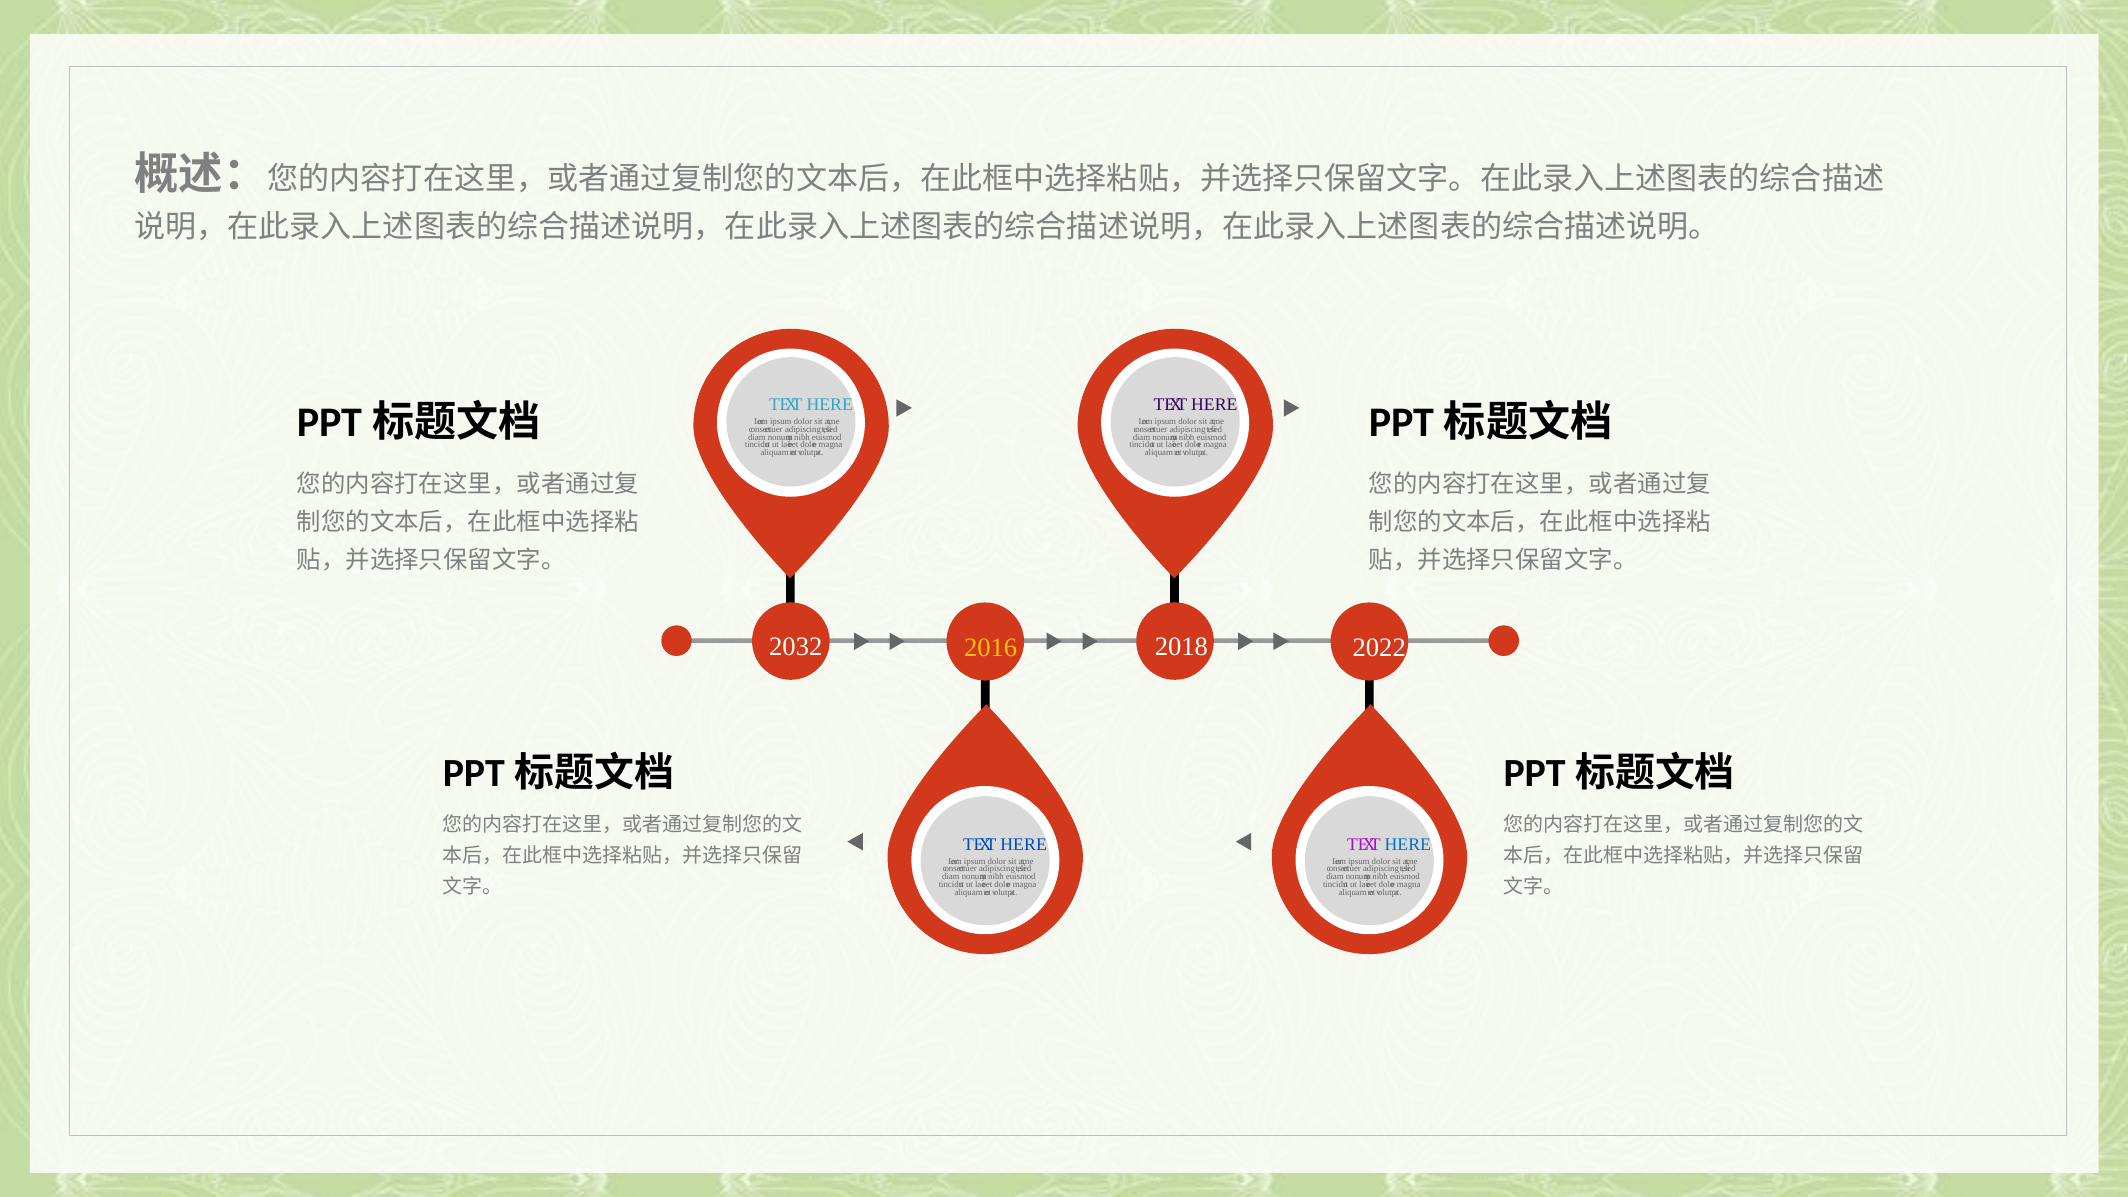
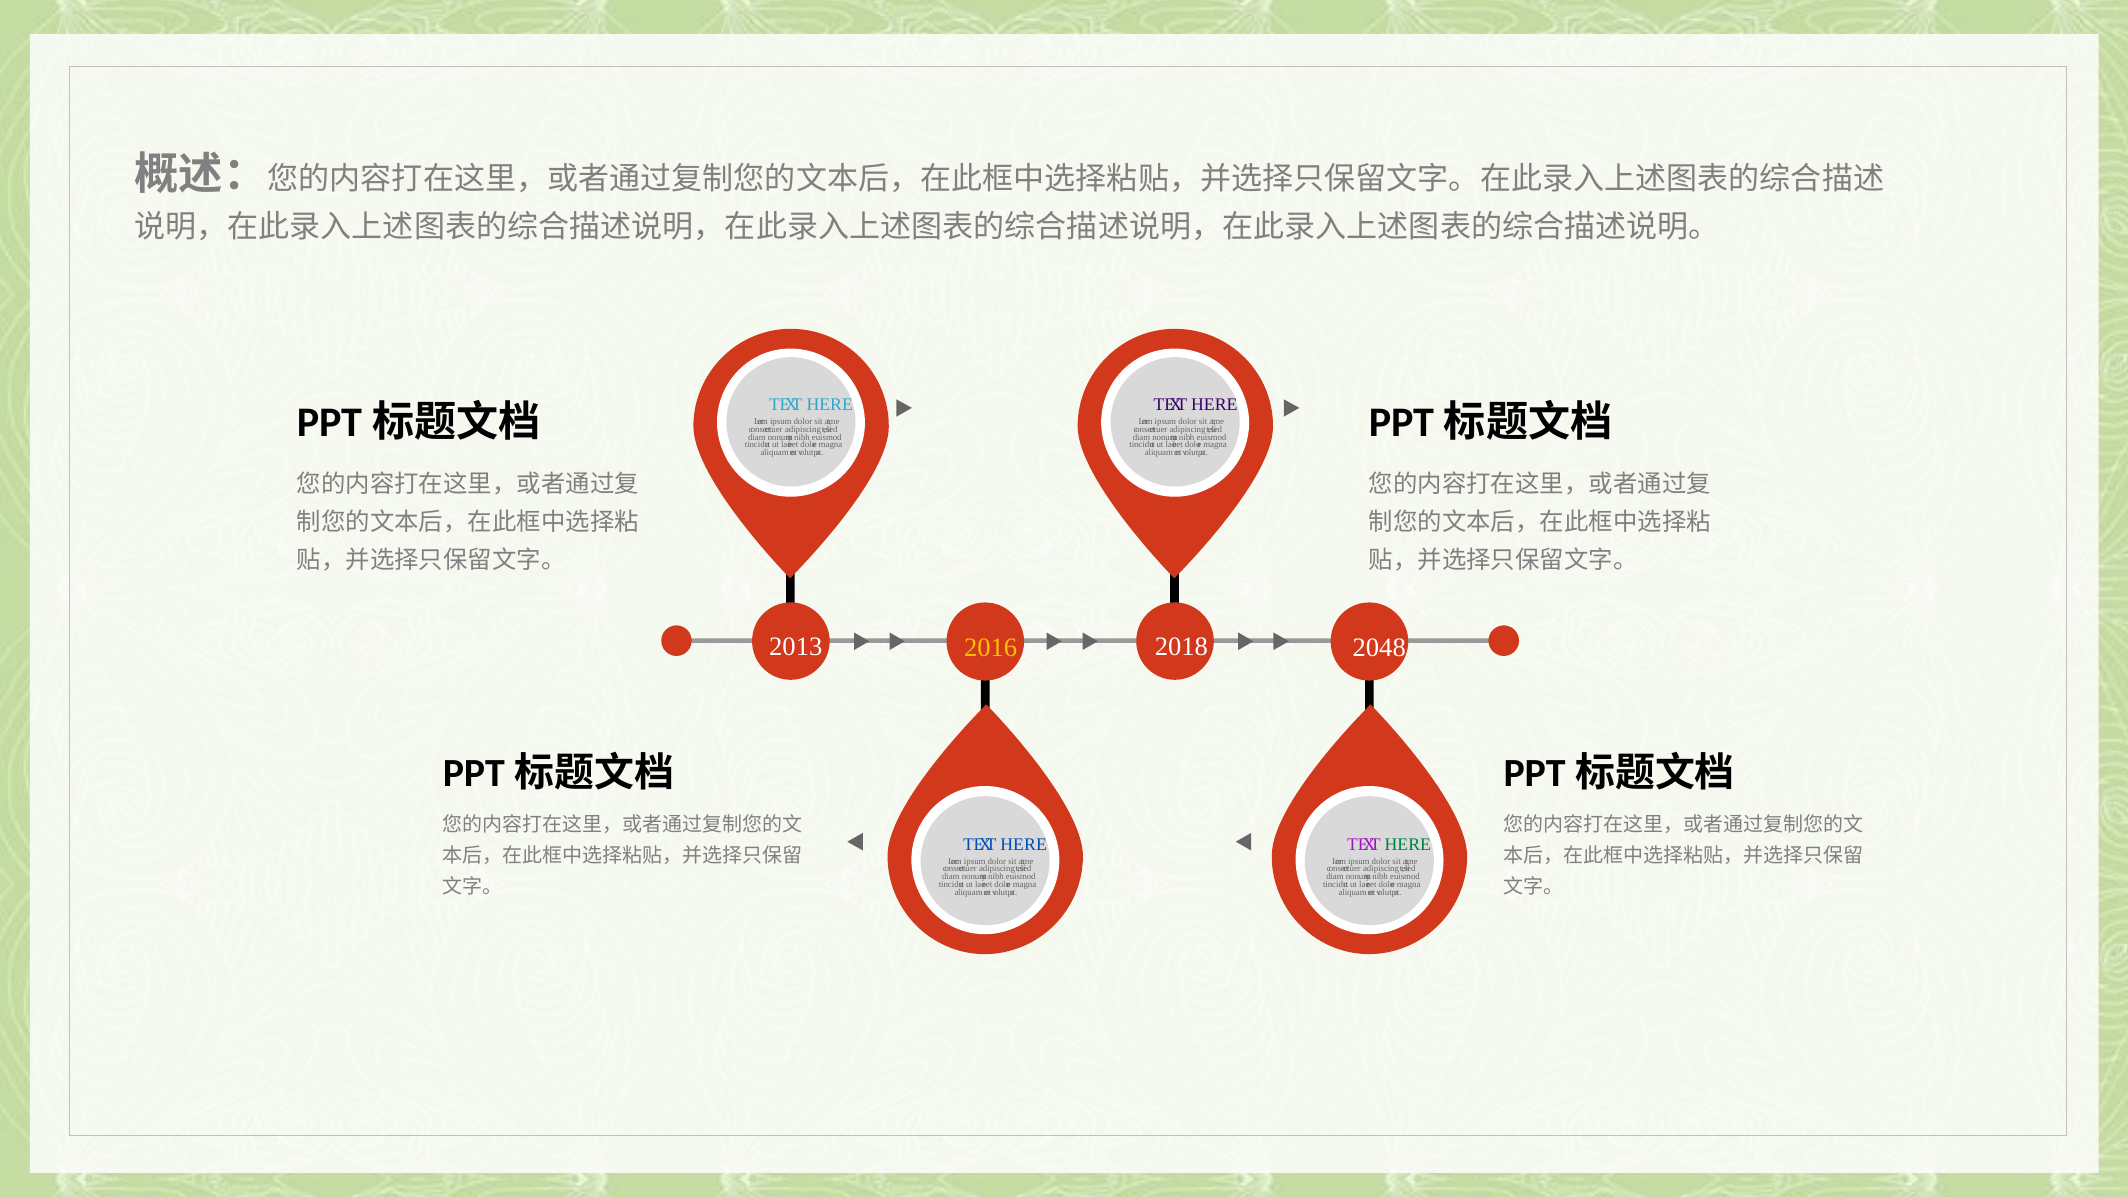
2032: 2032 -> 2013 (796, 647)
2022: 2022 -> 2048 (1379, 648)
HERE colour: blue -> green (1408, 844)
